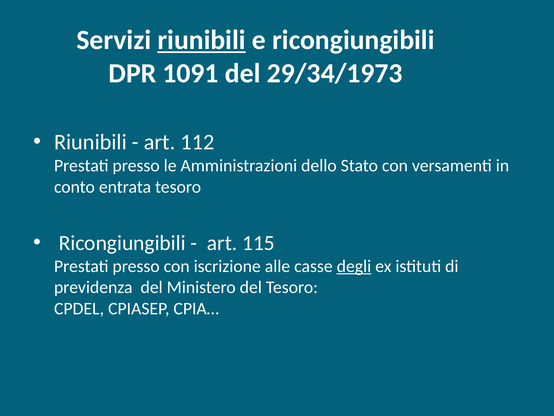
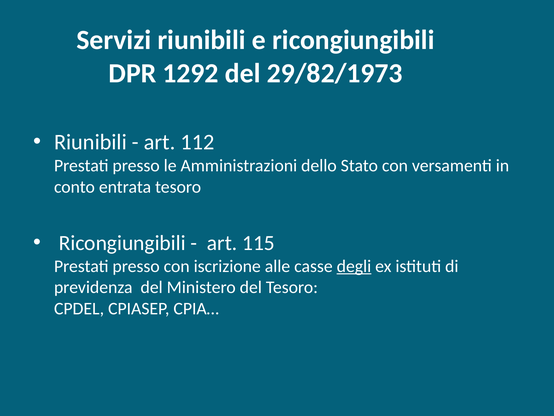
riunibili underline: present -> none (202, 40)
1091: 1091 -> 1292 (191, 73)
29/34/1973: 29/34/1973 -> 29/82/1973 (335, 73)
